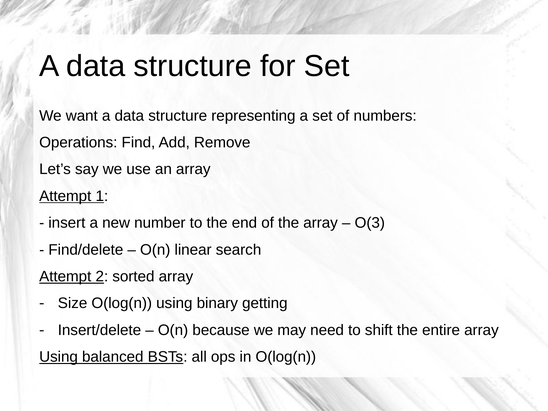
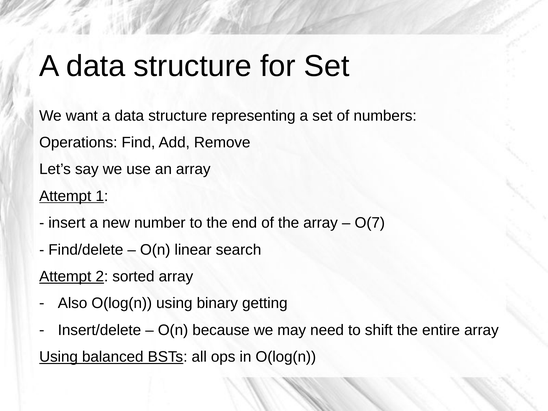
O(3: O(3 -> O(7 (370, 223)
Size: Size -> Also (73, 303)
